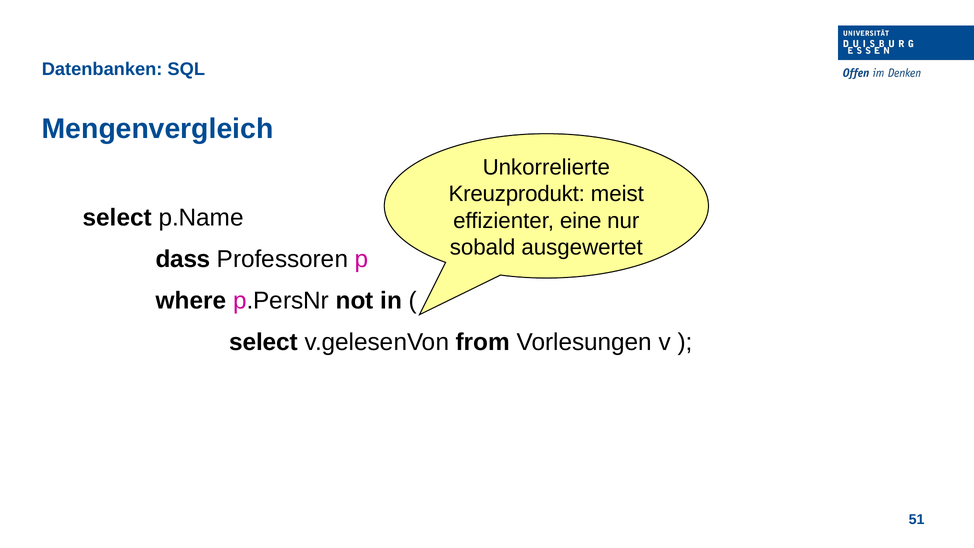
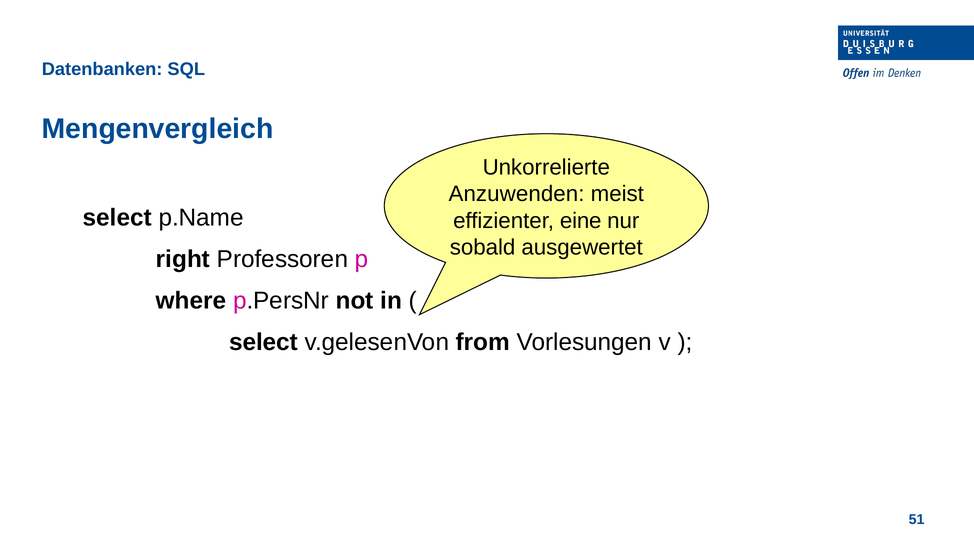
Kreuzprodukt: Kreuzprodukt -> Anzuwenden (517, 194)
dass: dass -> right (183, 259)
